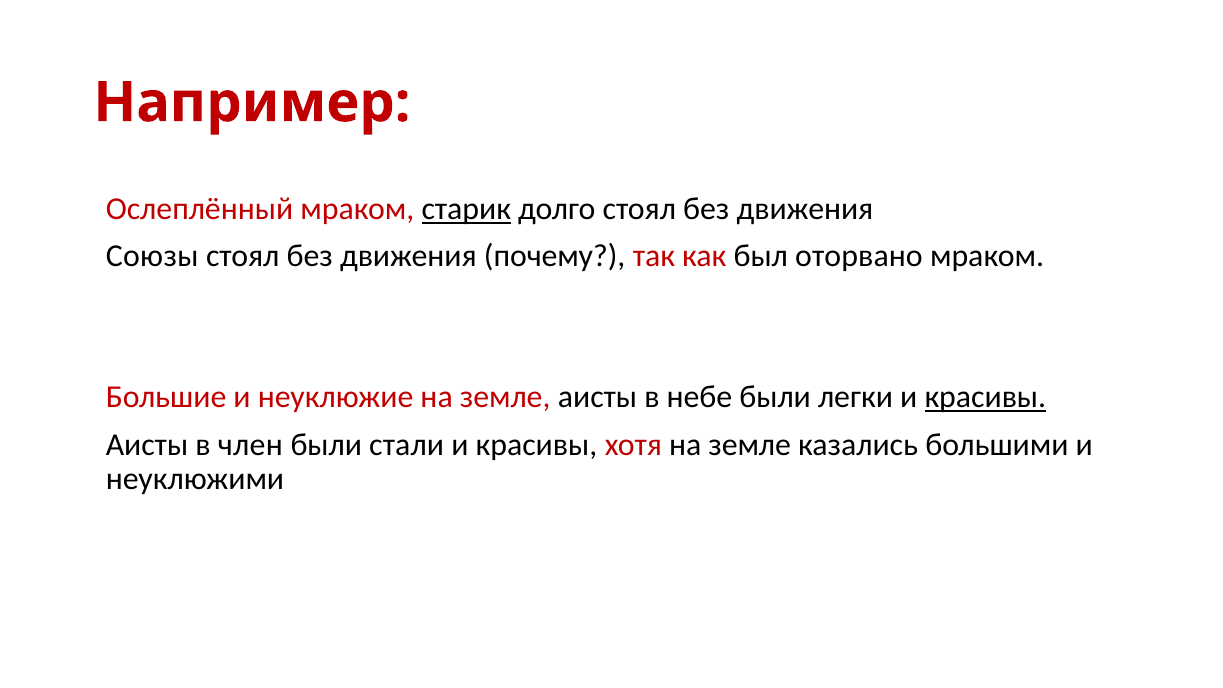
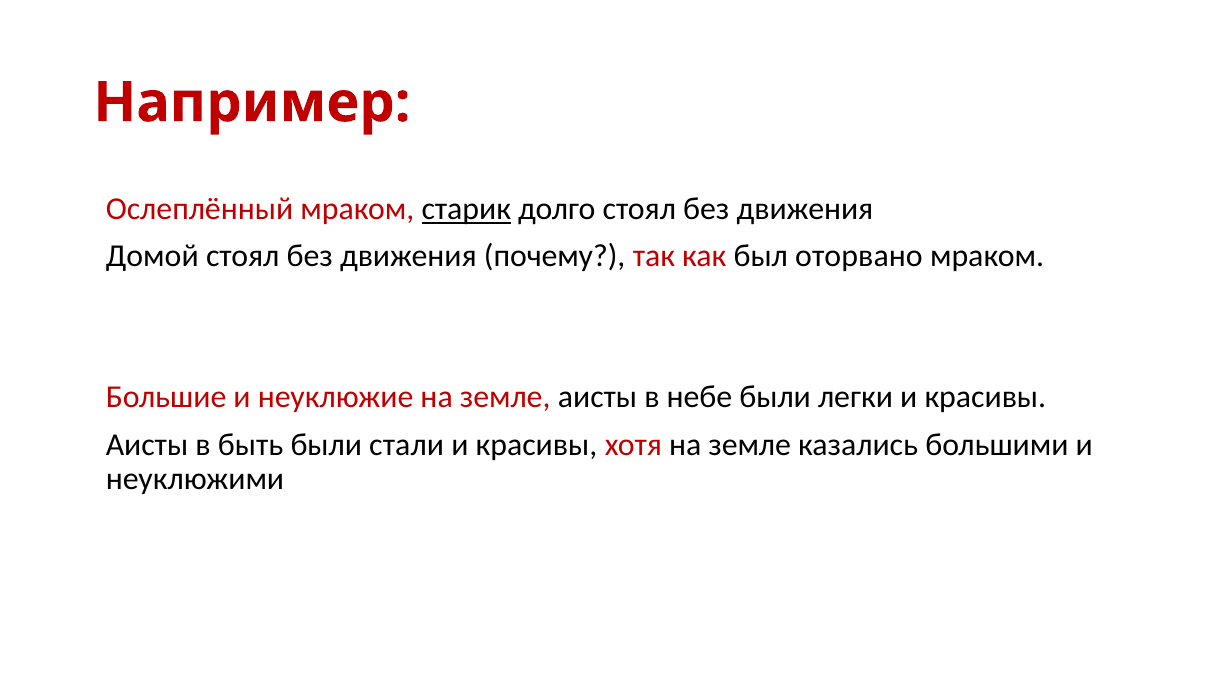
Союзы: Союзы -> Домой (152, 256)
красивы underline: present -> none (985, 397)
член: член -> быть (251, 444)
